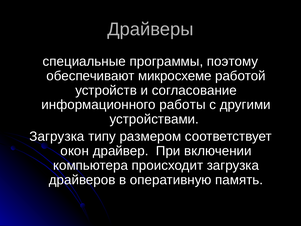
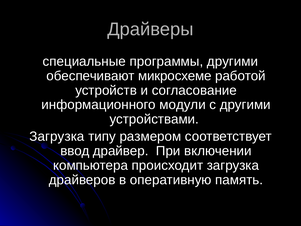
программы поэтому: поэтому -> другими (233, 61)
работы: работы -> модули (183, 105)
окон: окон -> ввод (75, 151)
